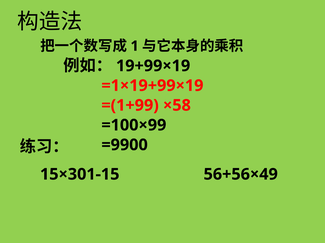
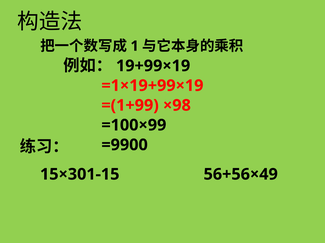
×58: ×58 -> ×98 (177, 106)
